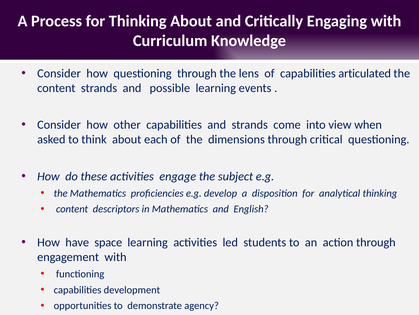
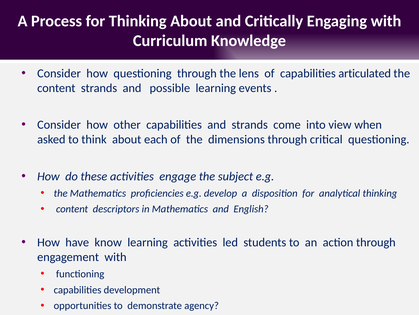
space: space -> know (108, 242)
